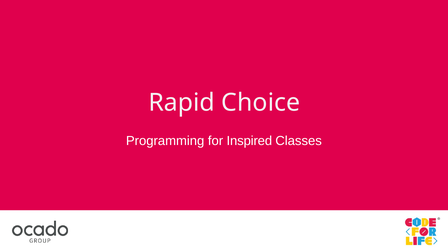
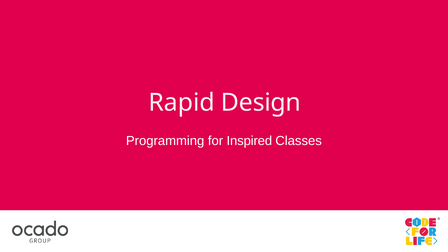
Choice: Choice -> Design (261, 103)
